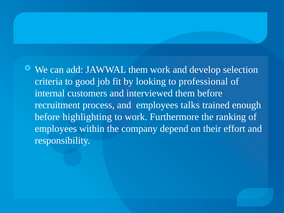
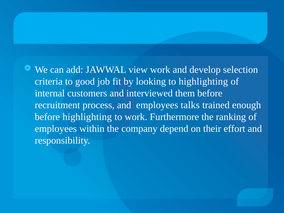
JAWWAL them: them -> view (138, 70)
to professional: professional -> highlighting (203, 81)
